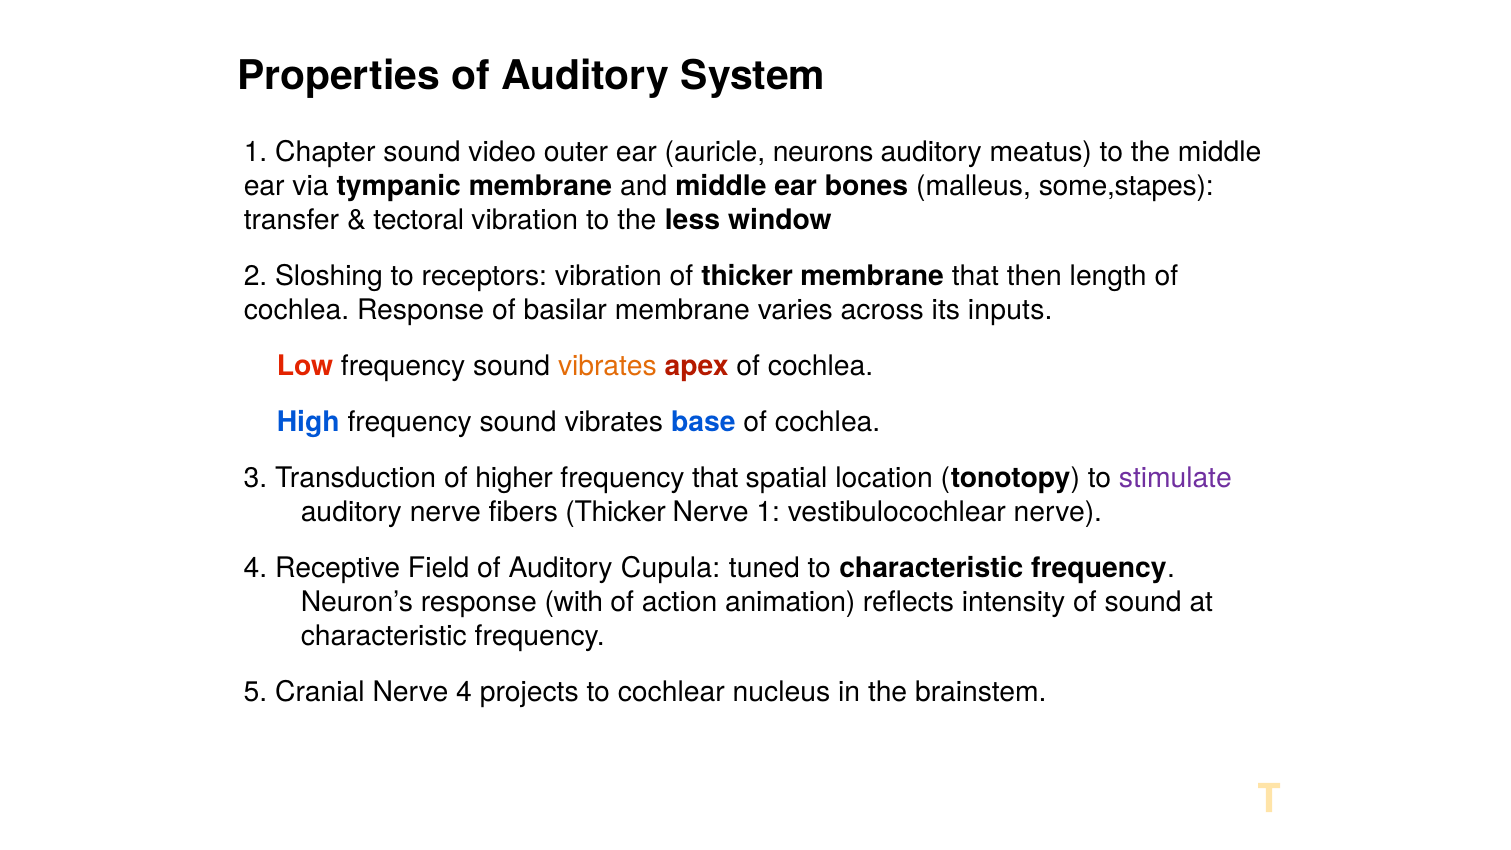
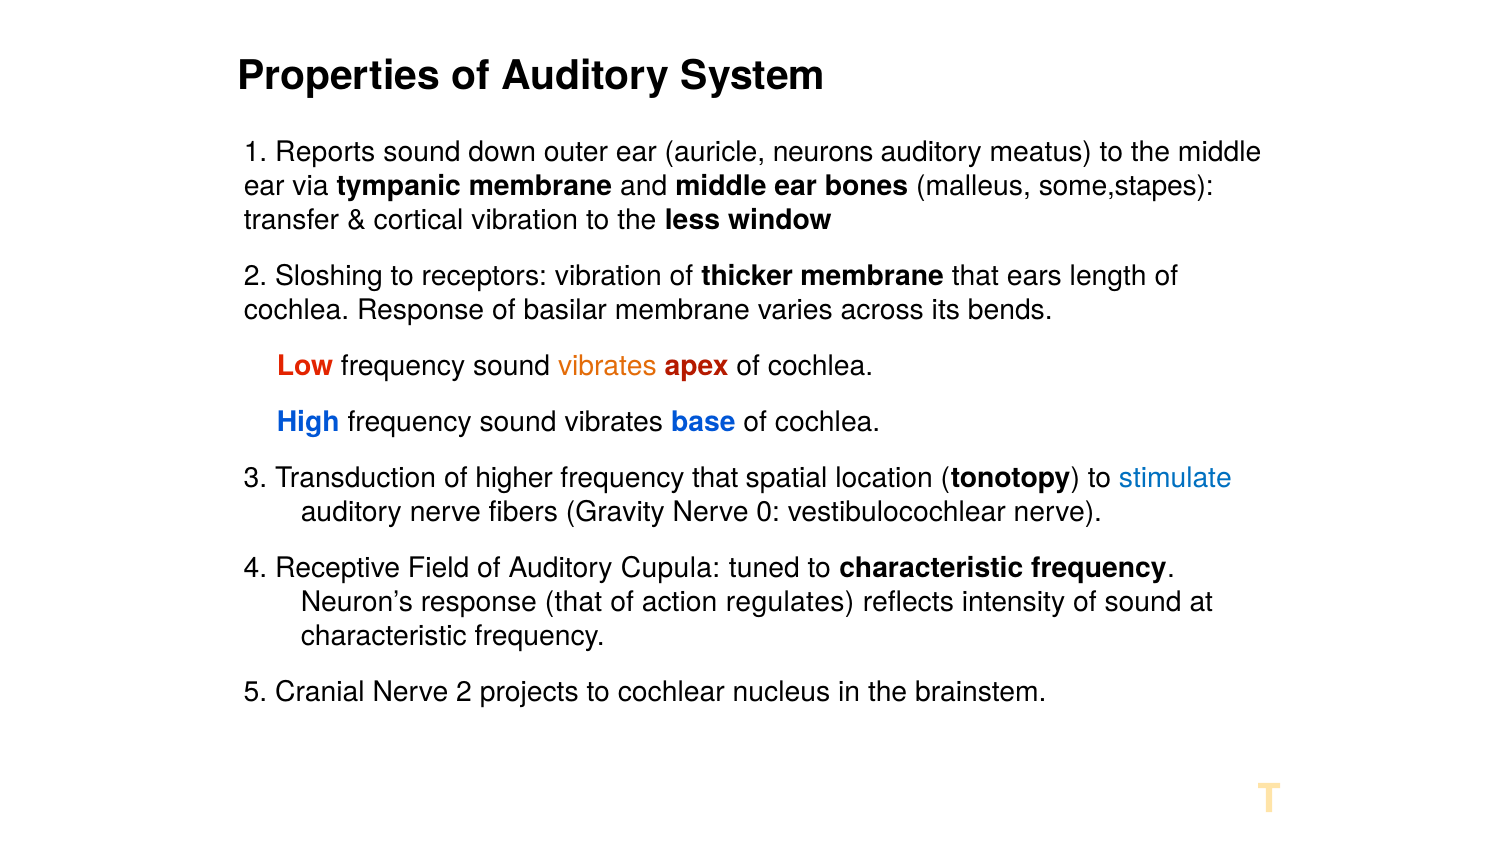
Chapter: Chapter -> Reports (325, 152)
video: video -> down (502, 152)
tectoral: tectoral -> cortical (419, 220)
then: then -> ears (1034, 276)
inputs: inputs -> bends (1010, 310)
stimulate colour: purple -> blue (1175, 478)
fibers Thicker: Thicker -> Gravity (615, 512)
Nerve 1: 1 -> 0 (768, 512)
response with: with -> that (574, 602)
animation: animation -> regulates (790, 602)
Cranial Nerve 4: 4 -> 2 (464, 692)
